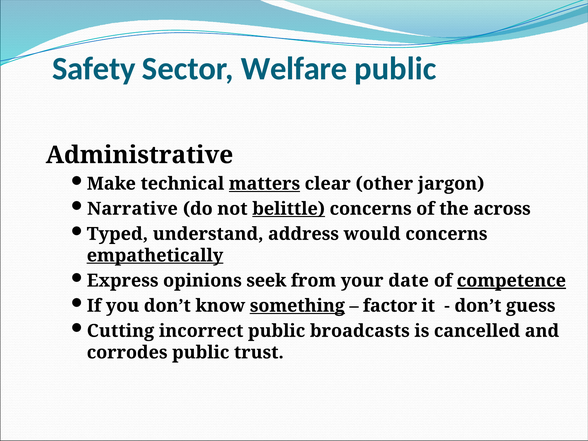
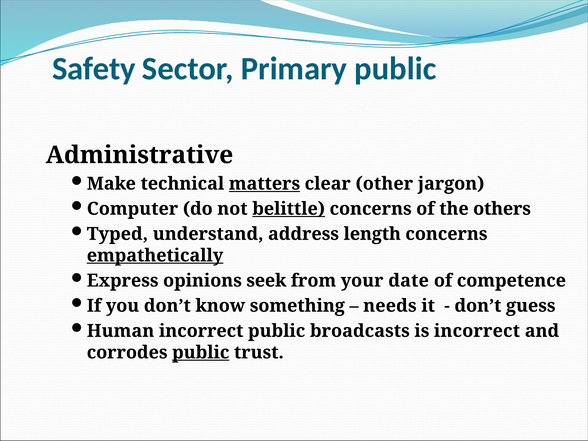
Welfare: Welfare -> Primary (294, 69)
Narrative: Narrative -> Computer (133, 209)
across: across -> others (502, 209)
would: would -> length (372, 234)
competence underline: present -> none (511, 281)
something underline: present -> none (297, 306)
factor: factor -> needs (390, 306)
Cutting: Cutting -> Human (121, 331)
is cancelled: cancelled -> incorrect (477, 331)
public underline: none -> present (201, 352)
